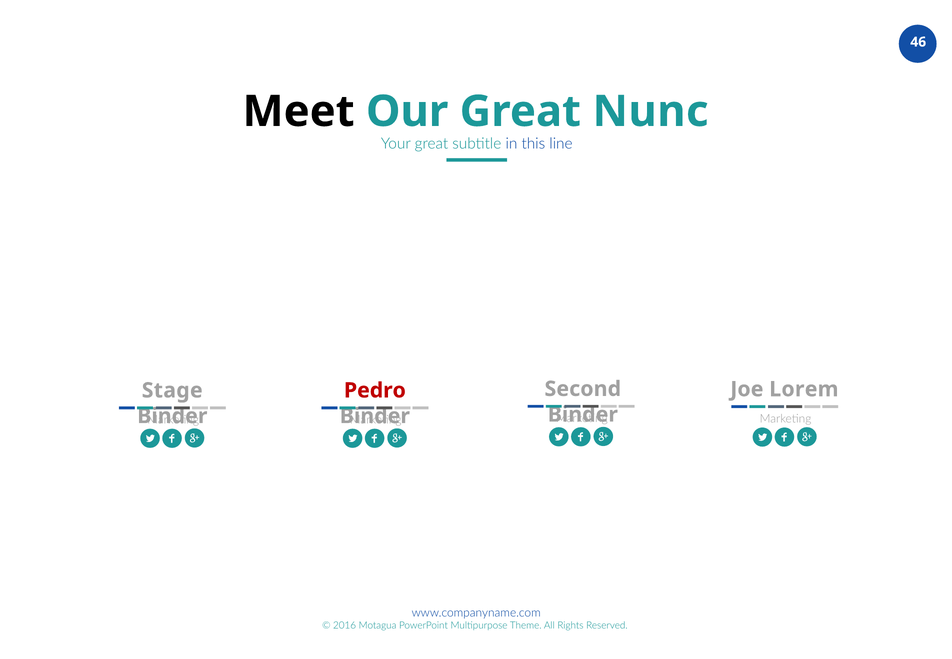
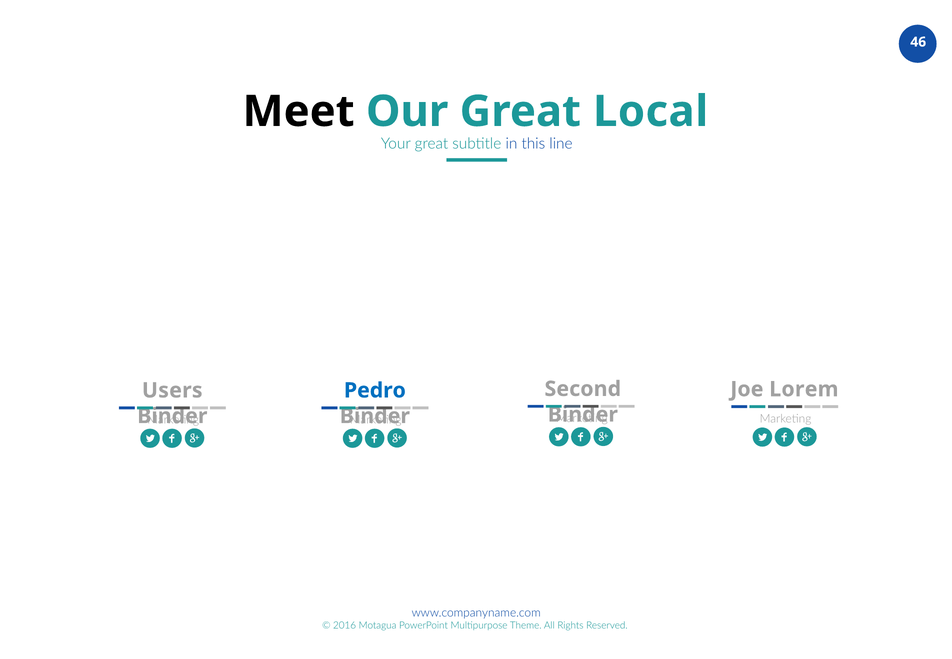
Nunc: Nunc -> Local (651, 112)
Stage: Stage -> Users (172, 390)
Pedro colour: red -> blue (375, 390)
